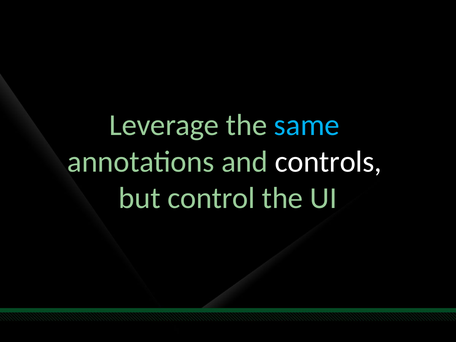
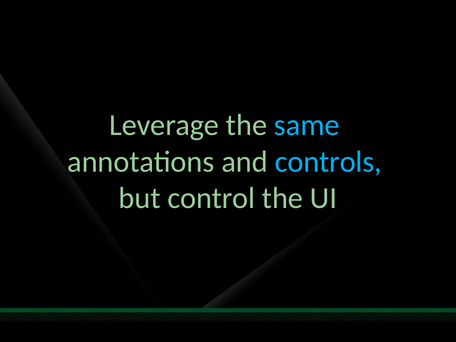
controls colour: white -> light blue (328, 162)
